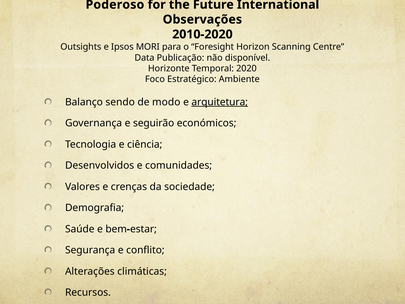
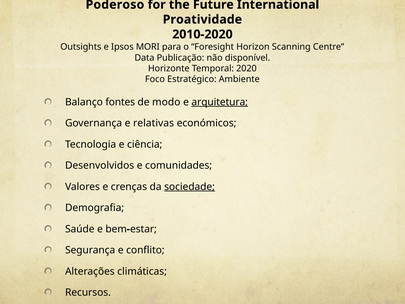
Observações: Observações -> Proatividade (202, 19)
sendo: sendo -> fontes (120, 102)
seguirão: seguirão -> relativas (154, 123)
sociedade underline: none -> present (190, 187)
